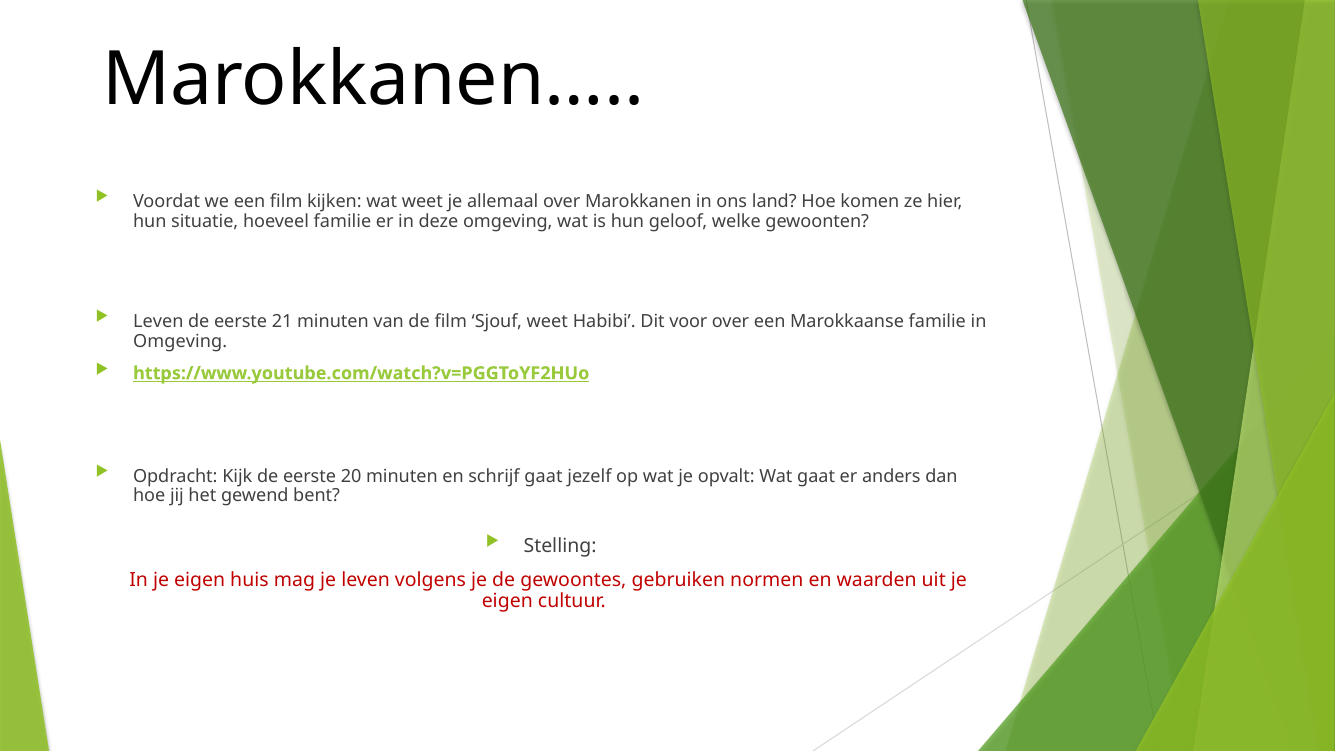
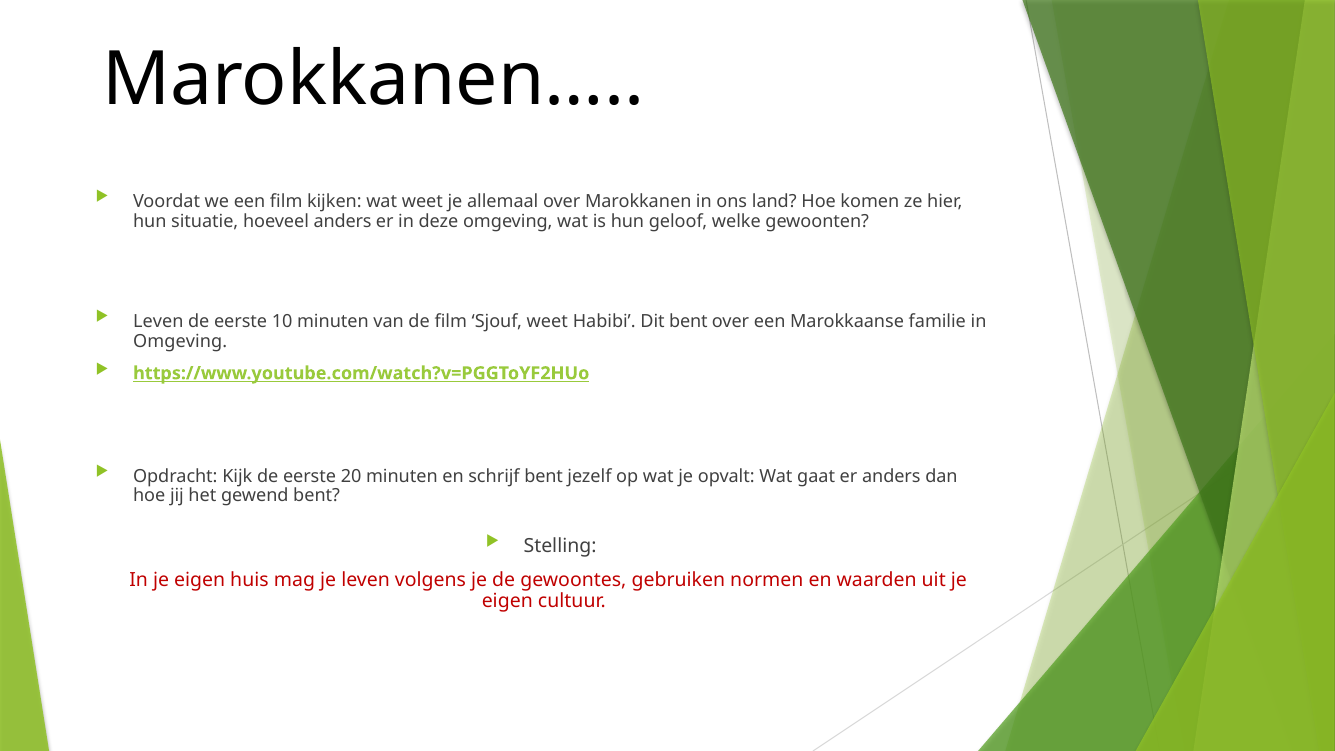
hoeveel familie: familie -> anders (343, 221)
21: 21 -> 10 (282, 322)
Dit voor: voor -> bent (688, 322)
schrijf gaat: gaat -> bent (544, 476)
